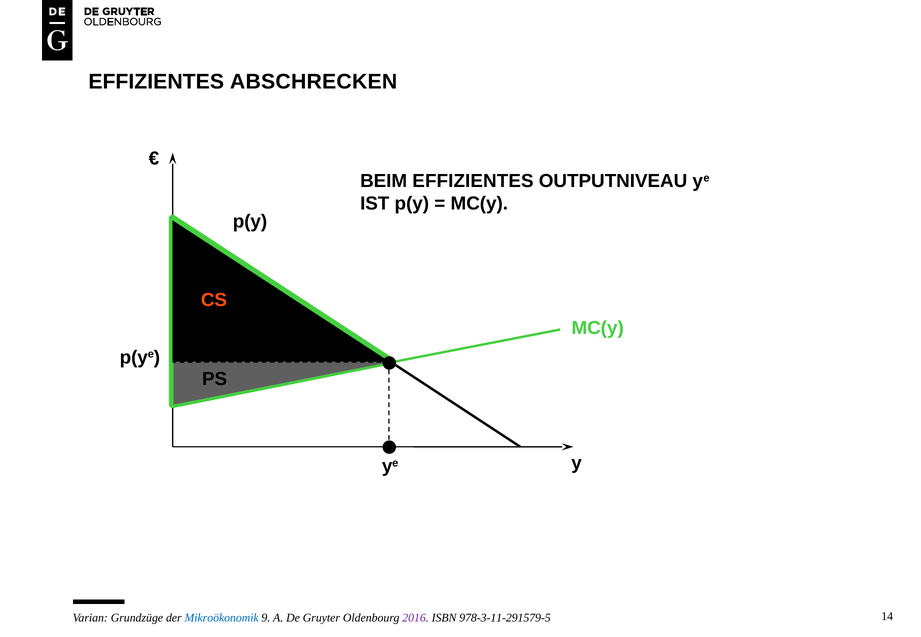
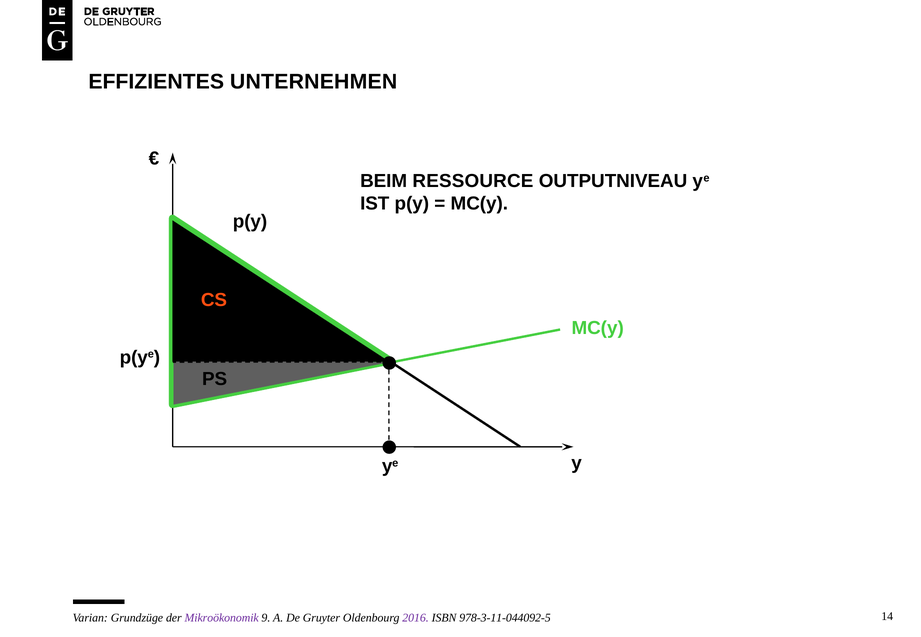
ABSCHRECKEN: ABSCHRECKEN -> UNTERNEHMEN (314, 82)
BEIM EFFIZIENTES: EFFIZIENTES -> RESSOURCE (473, 181)
Mikroökonomik colour: blue -> purple (222, 619)
978-3-11-291579-5: 978-3-11-291579-5 -> 978-3-11-044092-5 (505, 619)
